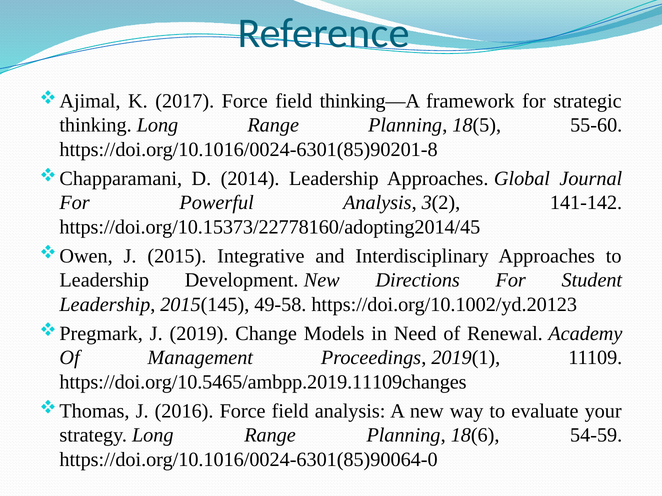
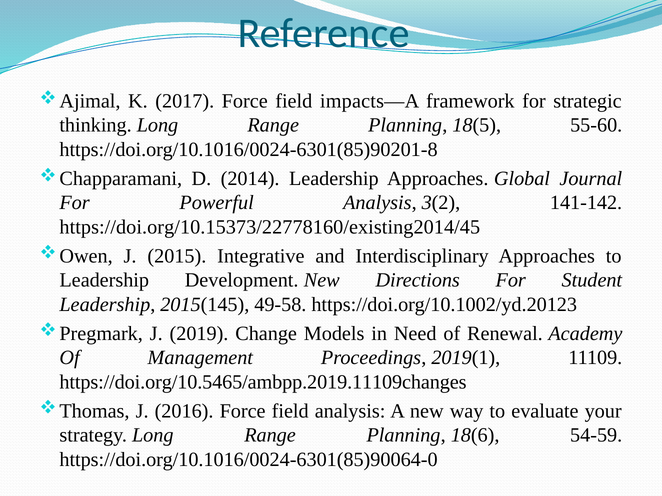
thinking—A: thinking—A -> impacts—A (370, 101)
https://doi.org/10.15373/22778160/adopting2014/45: https://doi.org/10.15373/22778160/adopting2014/45 -> https://doi.org/10.15373/22778160/existing2014/45 (270, 227)
